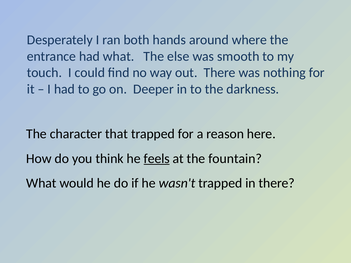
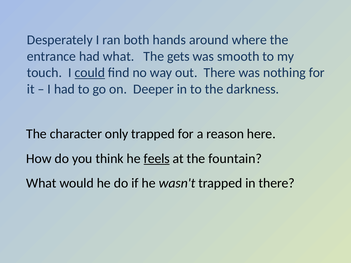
else: else -> gets (178, 56)
could underline: none -> present (90, 73)
that: that -> only (117, 134)
